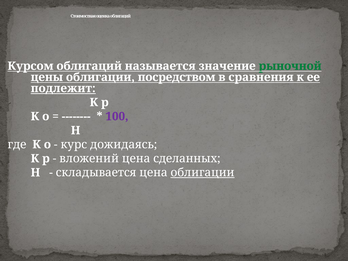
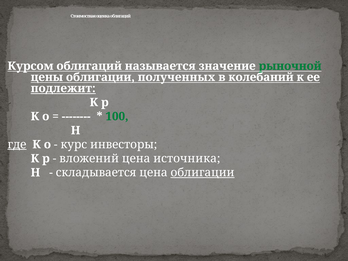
посредством: посредством -> полученных (177, 77)
сравнения: сравнения -> колебаний (261, 77)
100 colour: purple -> green (117, 116)
где underline: none -> present (17, 144)
дожидаясь: дожидаясь -> инвесторы (124, 144)
сделанных: сделанных -> источника (187, 159)
